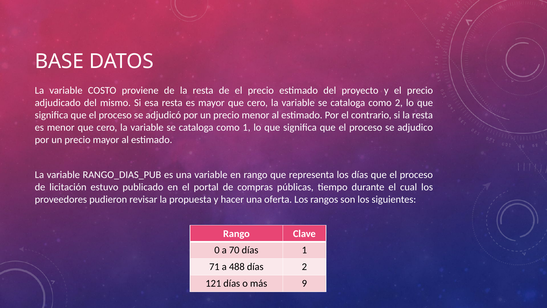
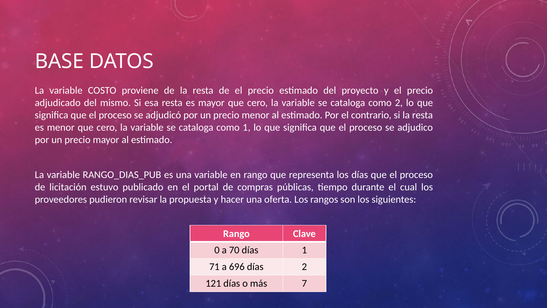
488: 488 -> 696 (237, 267)
9: 9 -> 7 (304, 283)
